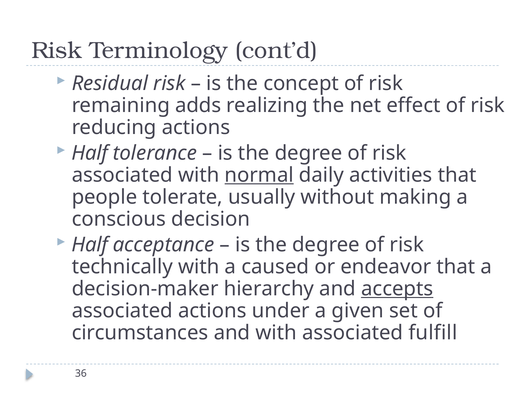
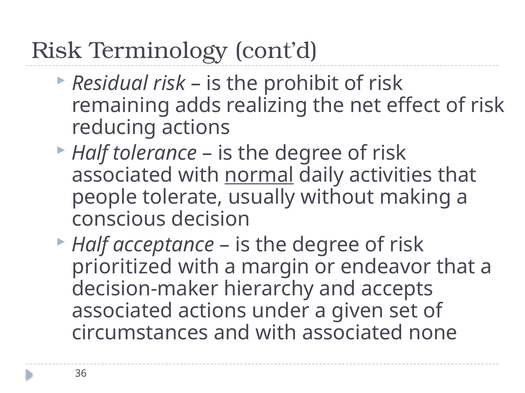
concept: concept -> prohibit (301, 84)
technically: technically -> prioritized (122, 267)
caused: caused -> margin (275, 267)
accepts underline: present -> none (397, 289)
fulfill: fulfill -> none (433, 333)
